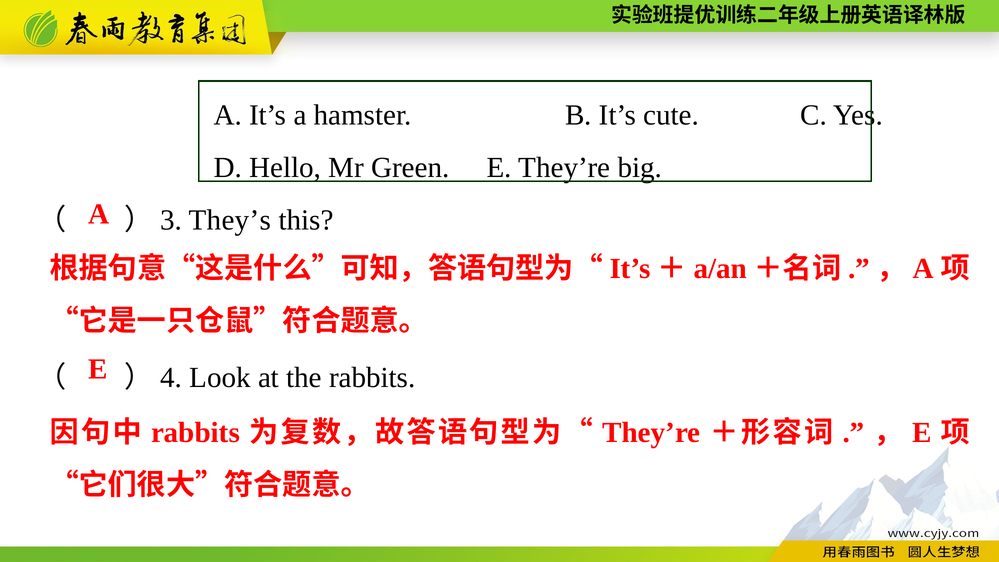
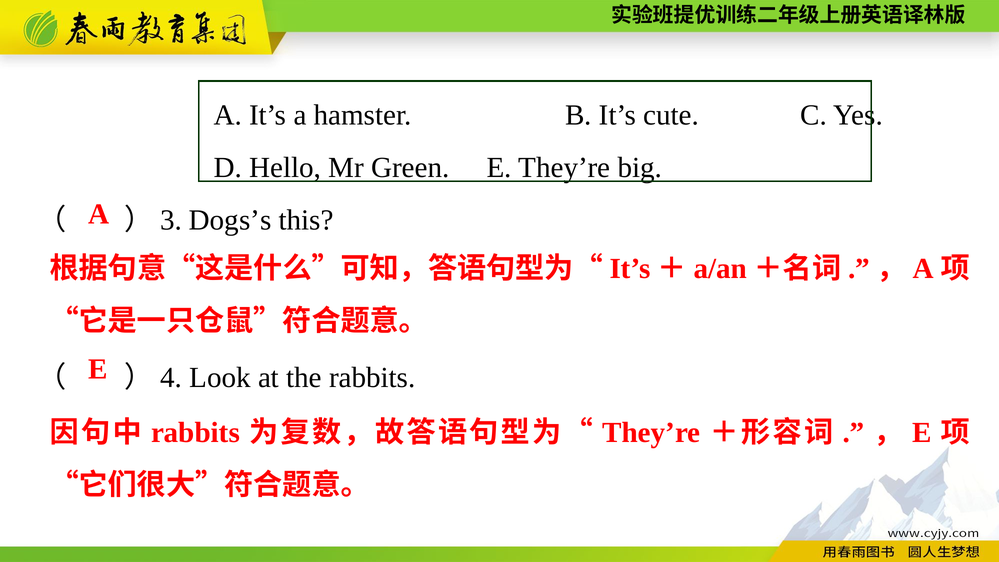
They’s: They’s -> Dogs’s (230, 220)
